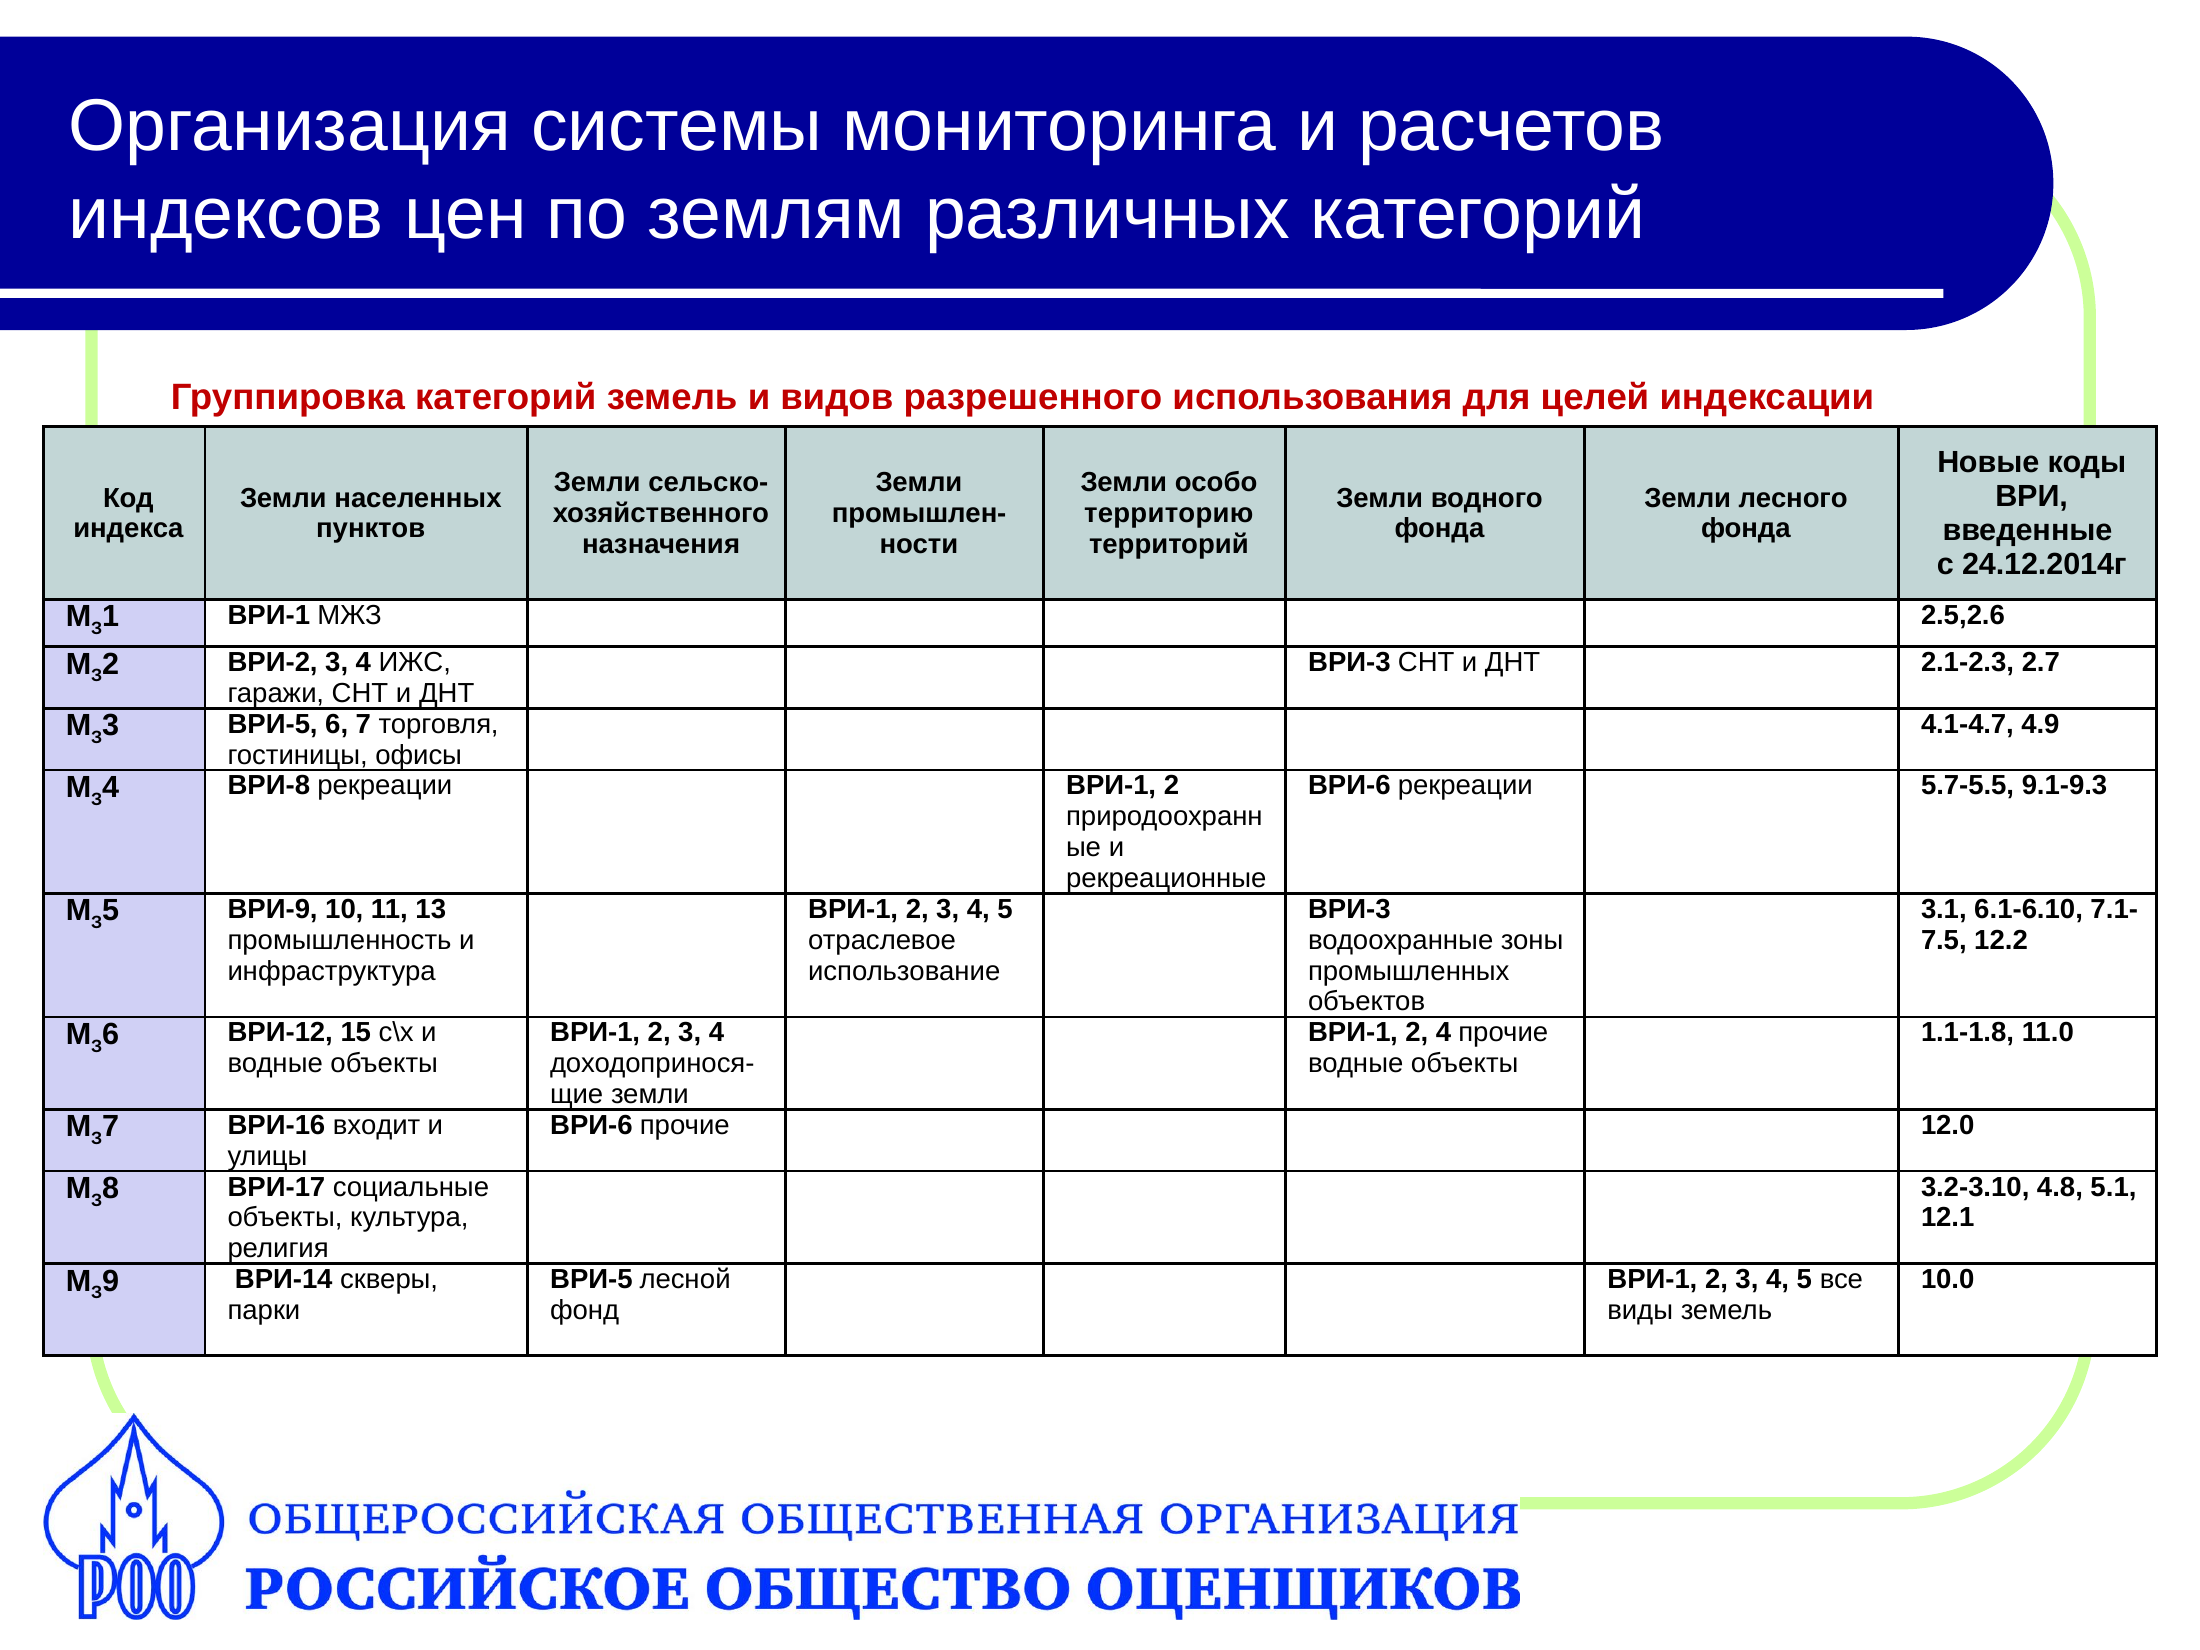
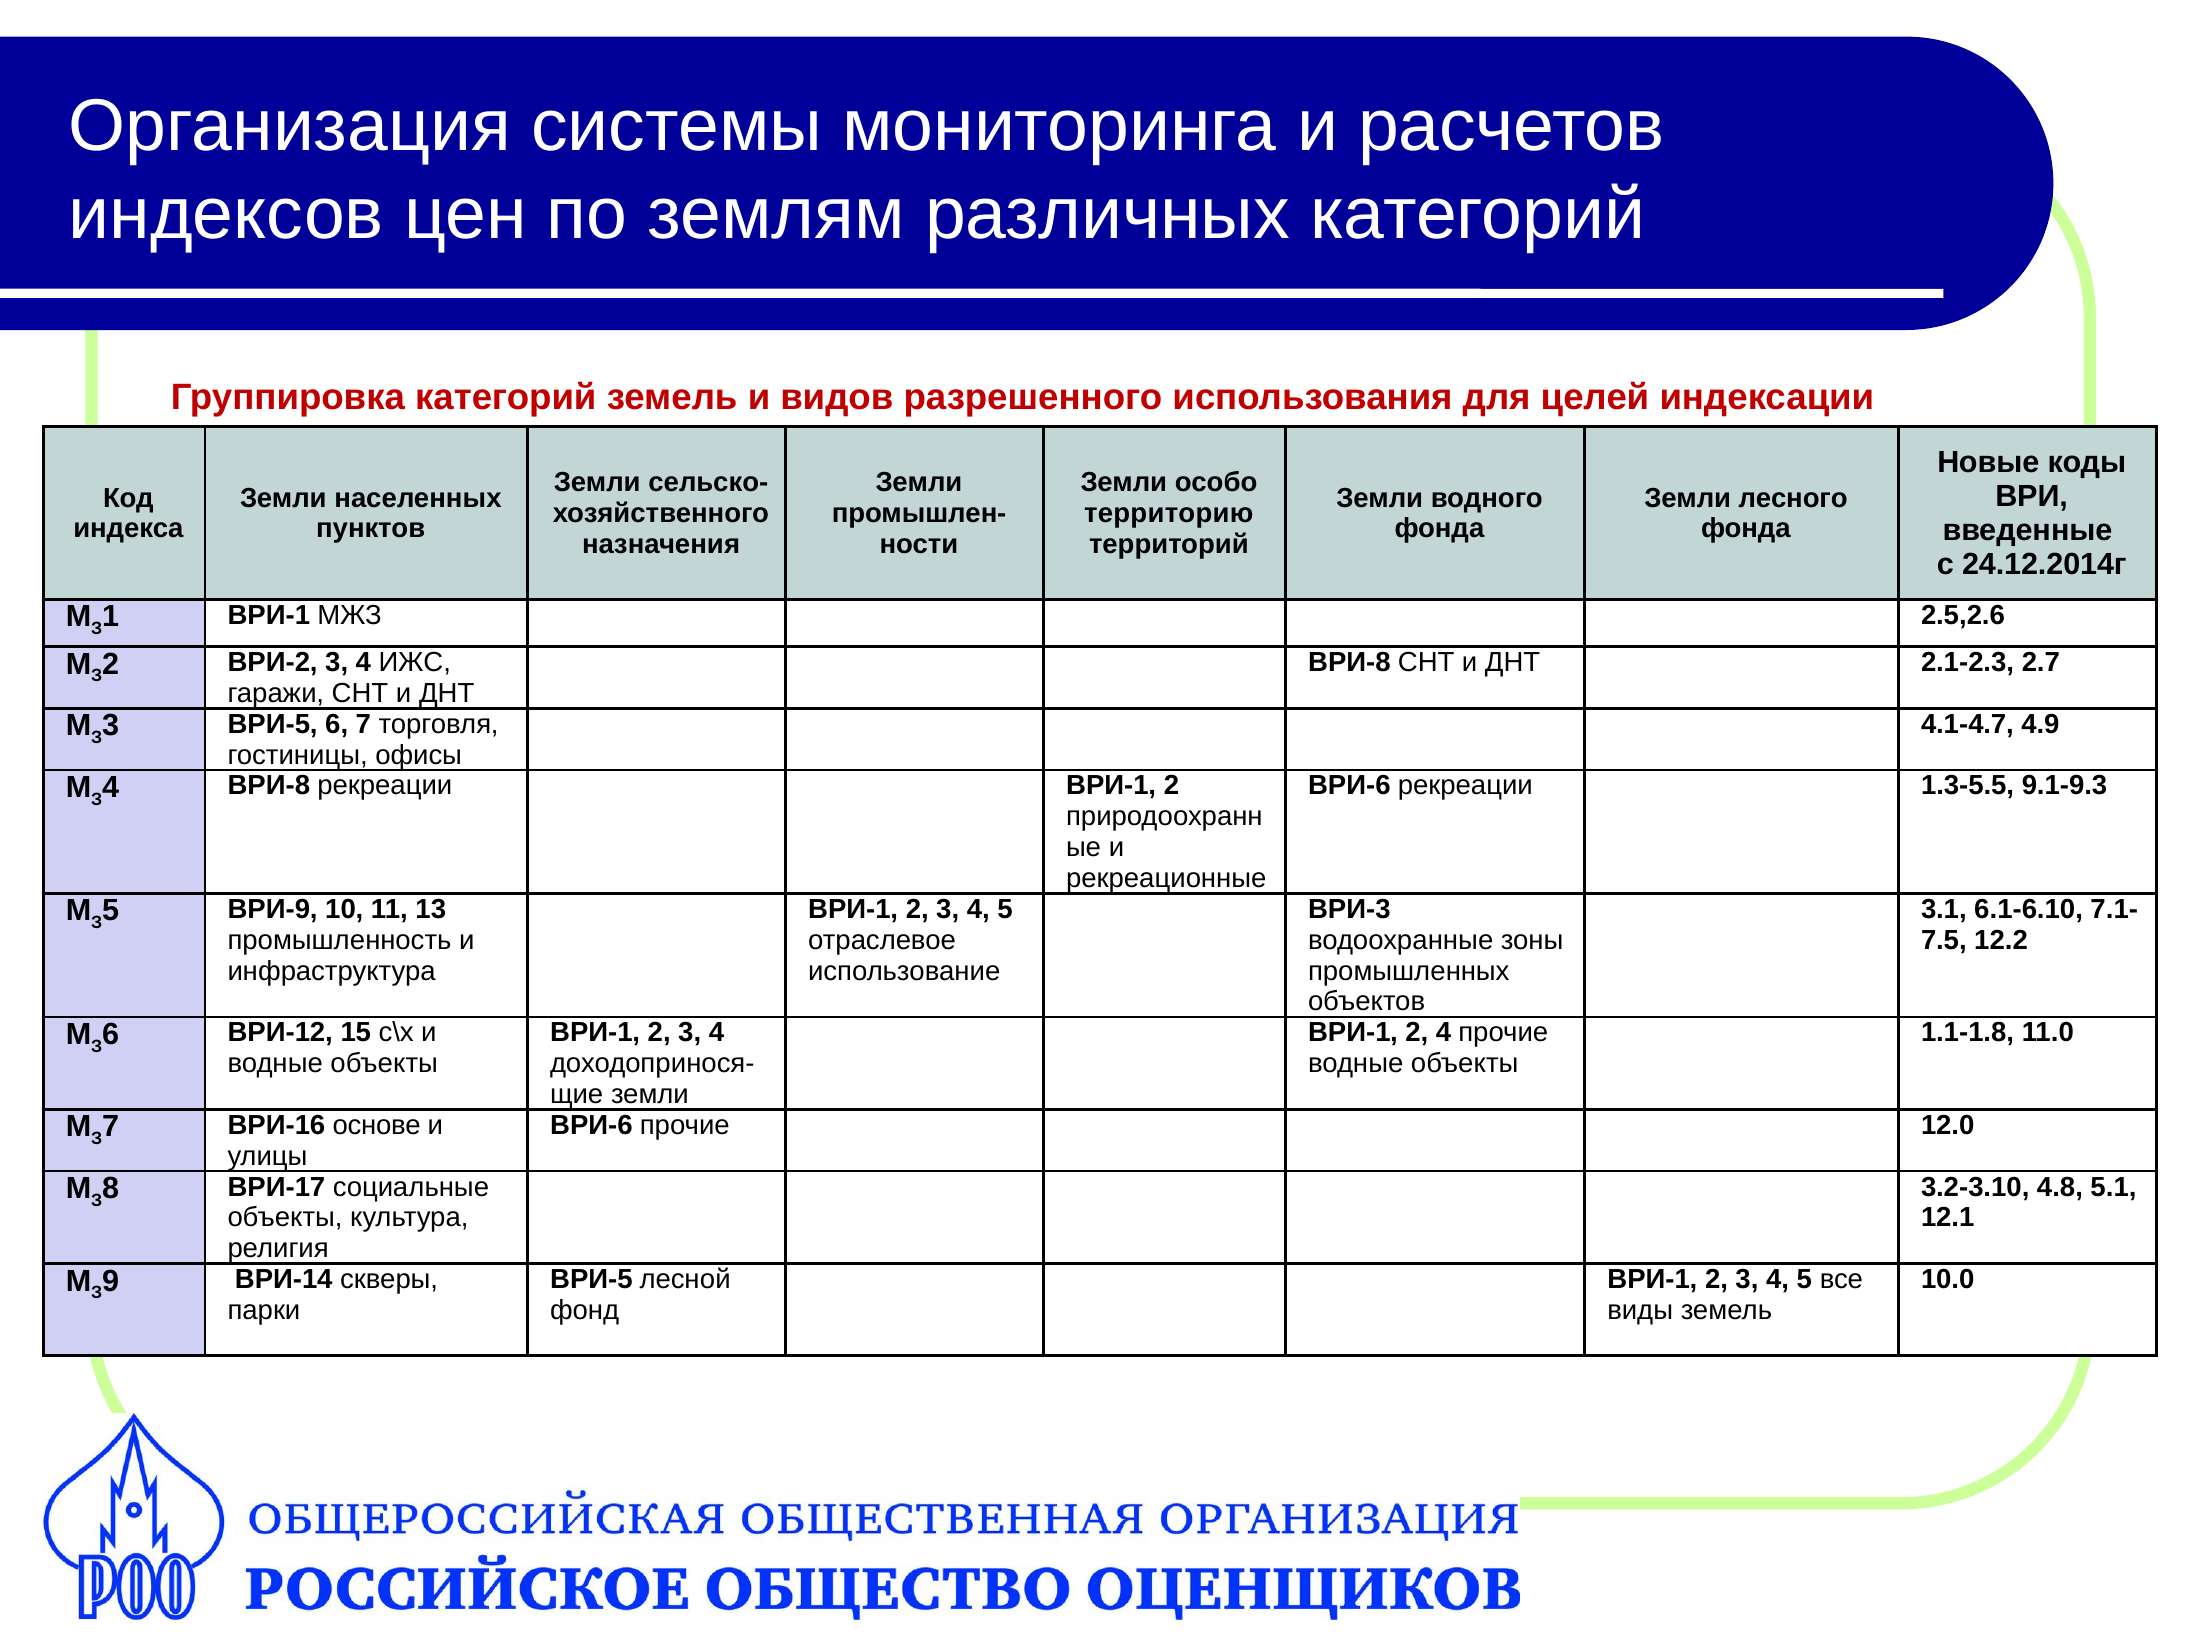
ВРИ-3: ВРИ-3 -> ВРИ-8 (1349, 662)
5.7-5.5: 5.7-5.5 -> 1.3-5.5 (1968, 786)
входит: входит -> основе (377, 1125)
